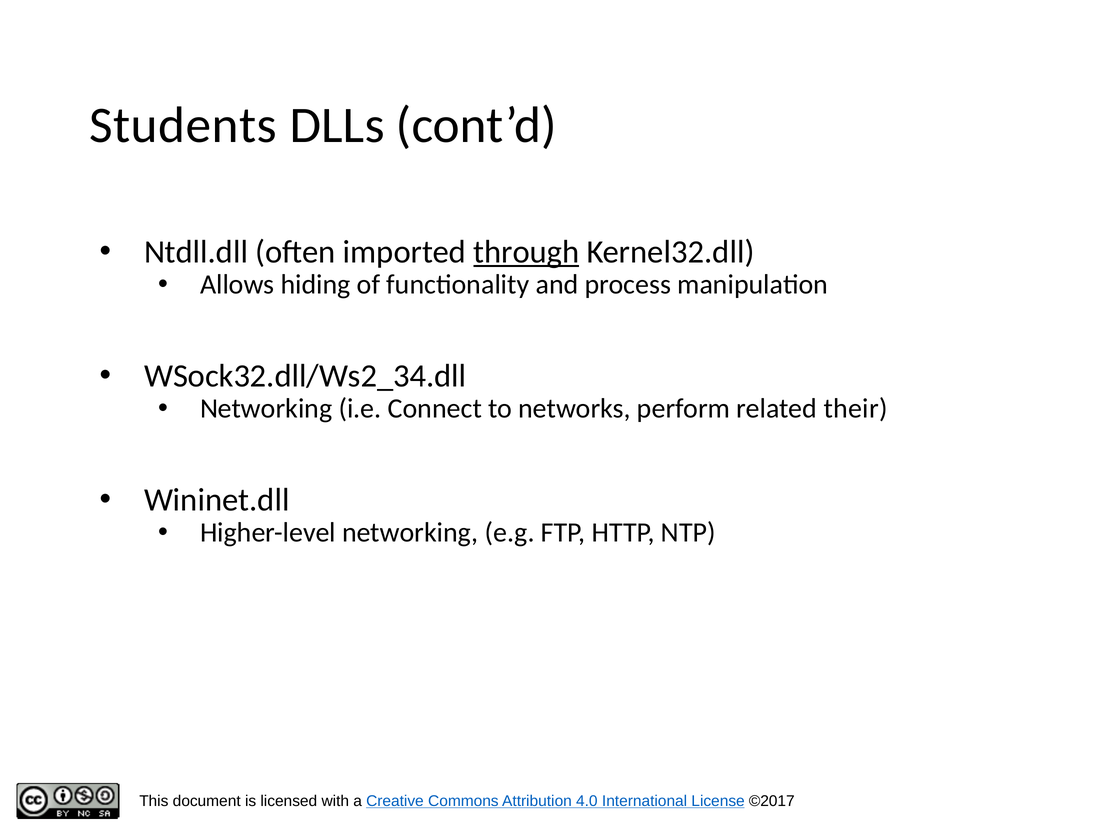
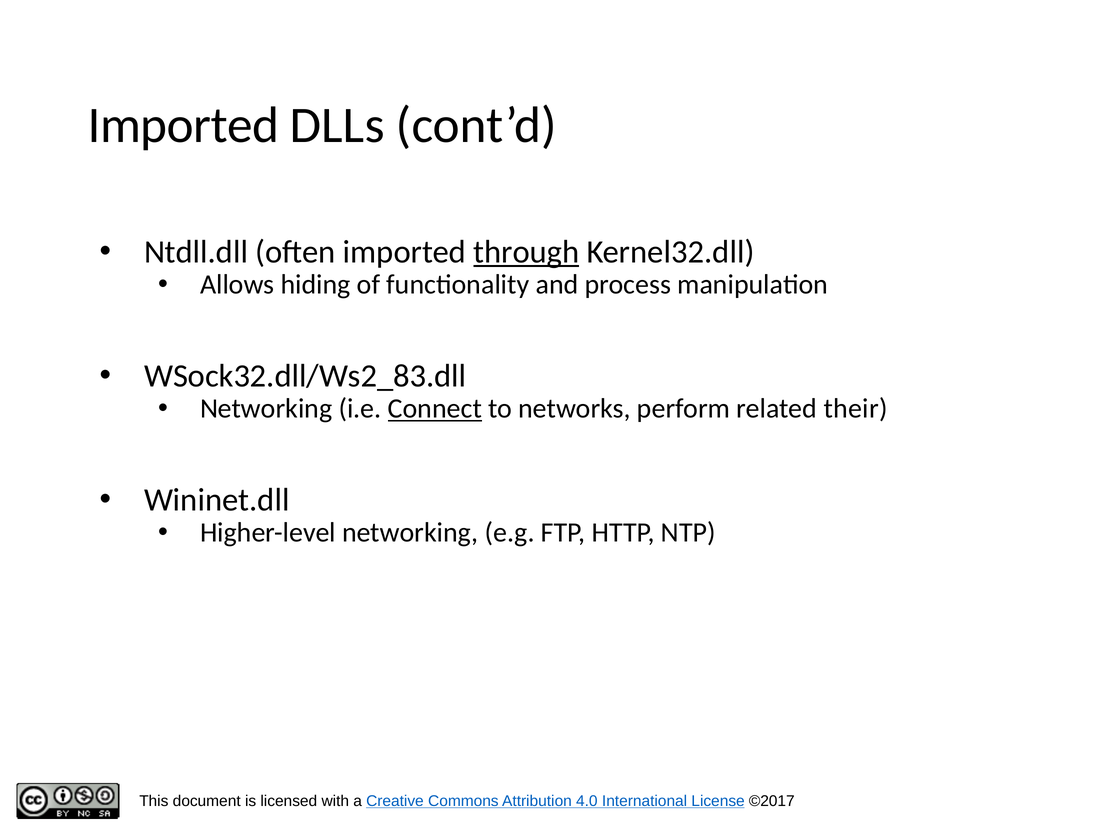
Students: Students -> Imported (183, 125)
WSock32.dll/Ws2_34.dll: WSock32.dll/Ws2_34.dll -> WSock32.dll/Ws2_83.dll (305, 376)
Connect underline: none -> present (435, 409)
